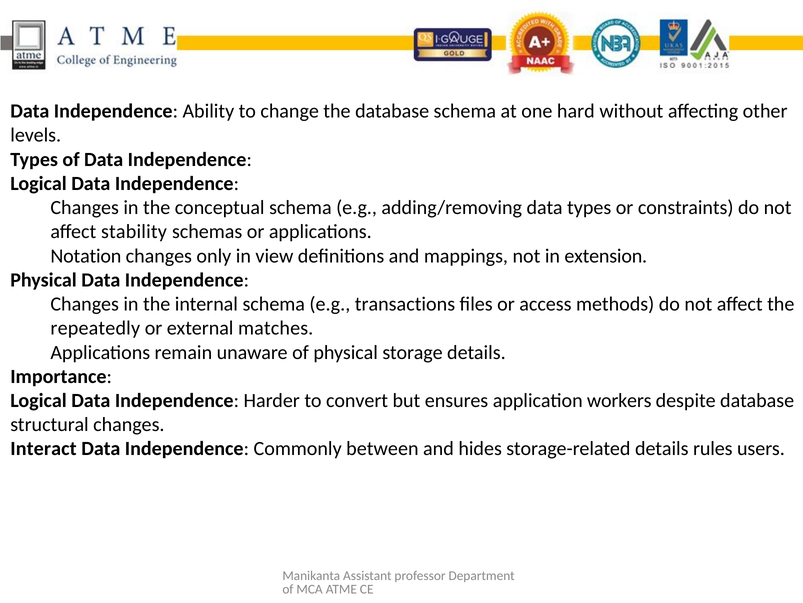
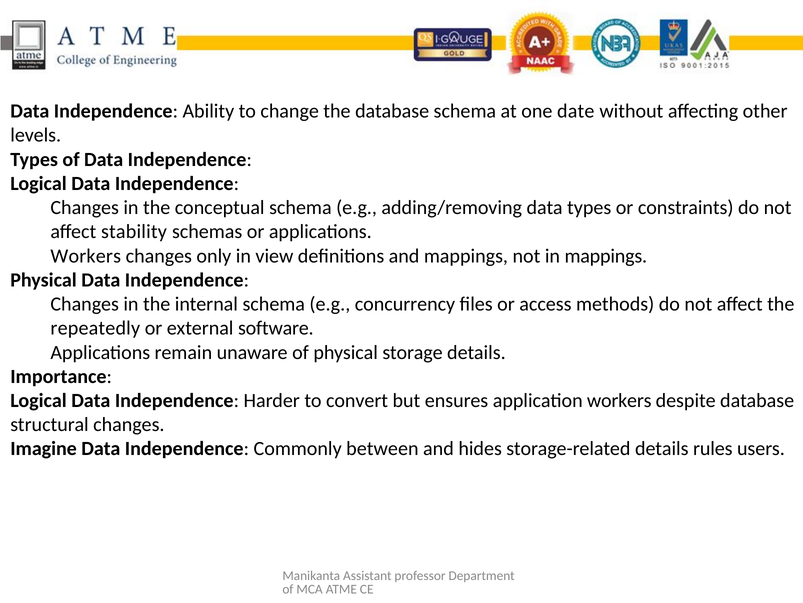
hard: hard -> date (576, 111)
Notation: Notation -> Workers (86, 256)
in extension: extension -> mappings (606, 256)
transactions: transactions -> concurrency (405, 304)
matches: matches -> software (276, 328)
Interact: Interact -> Imagine (44, 448)
